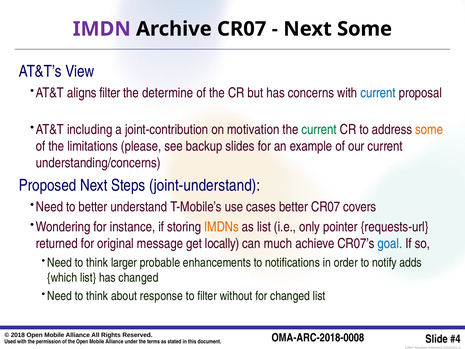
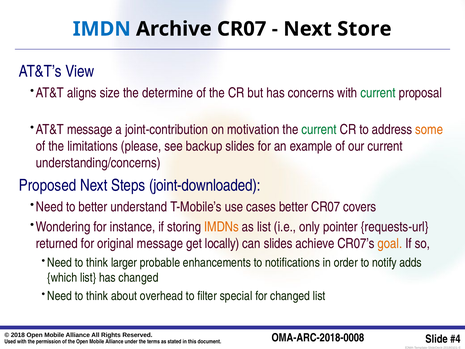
IMDN colour: purple -> blue (102, 29)
Next Some: Some -> Store (364, 29)
aligns filter: filter -> size (110, 93)
current colour: blue -> green (378, 93)
AT&T including: including -> message (90, 129)
joint-understand: joint-understand -> joint-downloaded (205, 185)
can much: much -> slides (278, 243)
goal colour: blue -> orange (390, 243)
response: response -> overhead (161, 296)
without: without -> special (236, 296)
